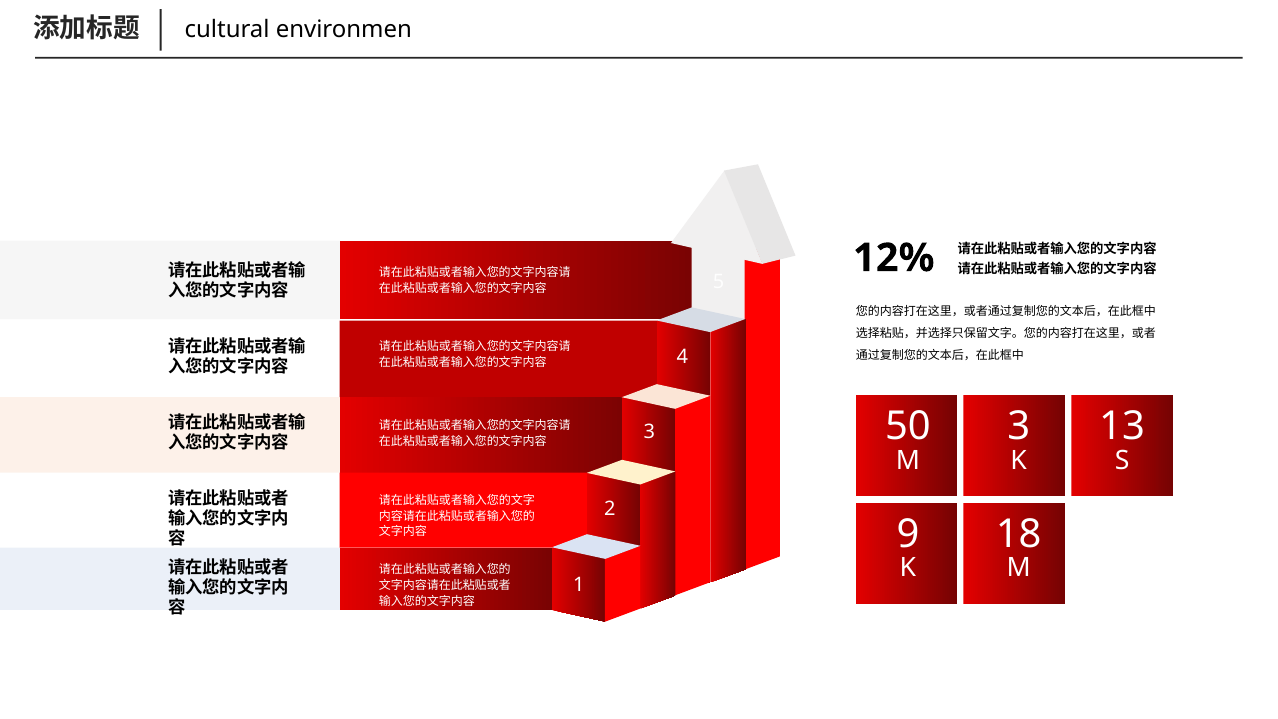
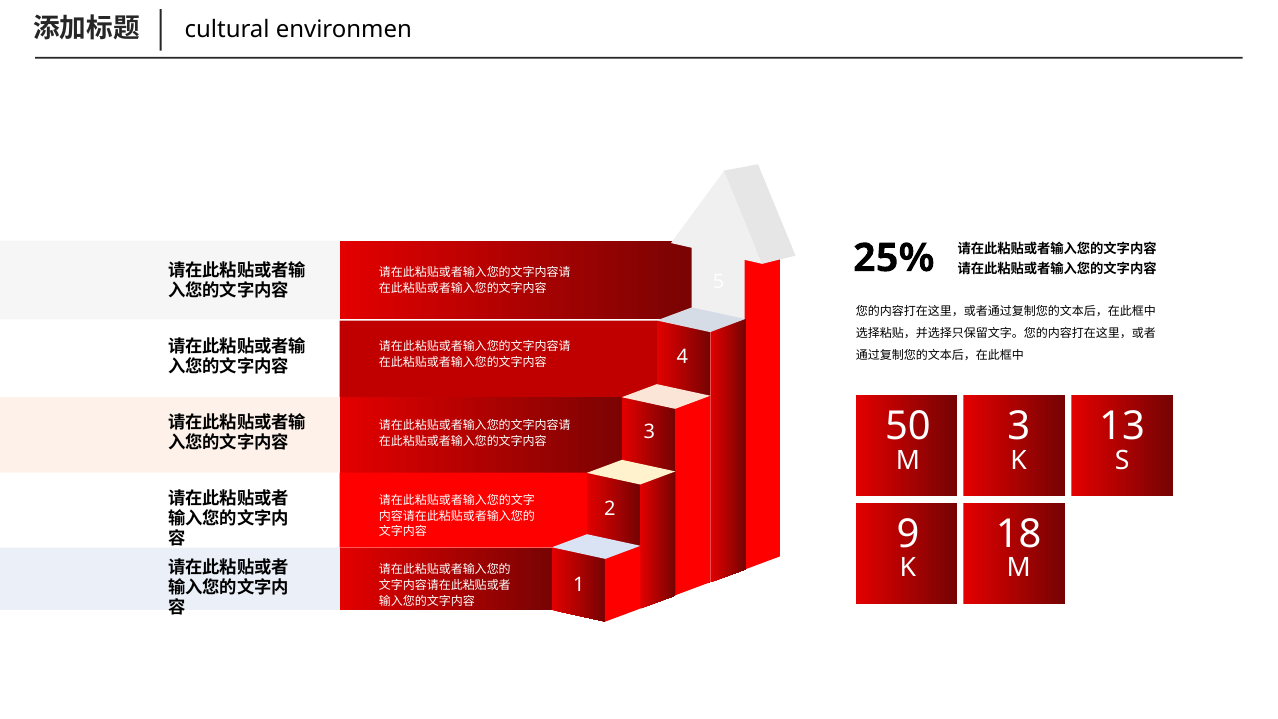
12%: 12% -> 25% (894, 258)
